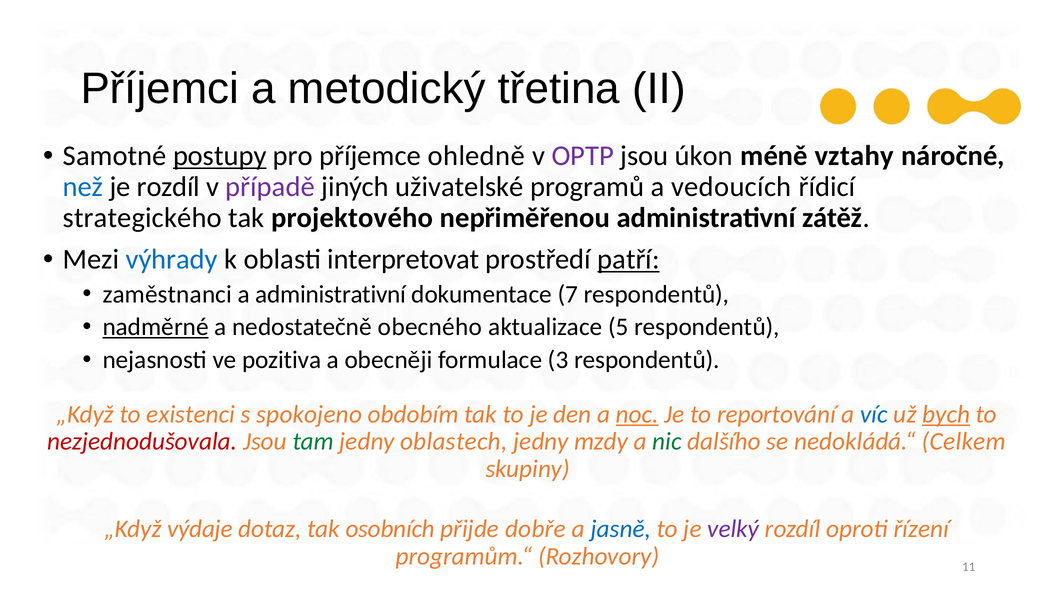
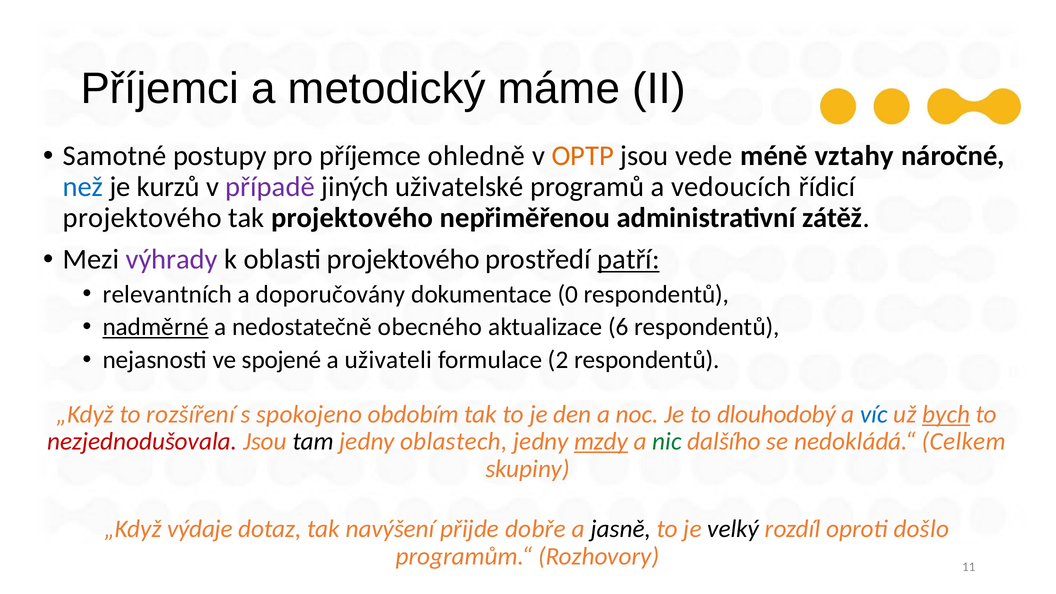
třetina: třetina -> máme (559, 89)
postupy underline: present -> none (220, 156)
OPTP colour: purple -> orange (583, 156)
úkon: úkon -> vede (704, 156)
je rozdíl: rozdíl -> kurzů (168, 187)
strategického: strategického -> projektového (142, 218)
výhrady colour: blue -> purple (172, 260)
oblasti interpretovat: interpretovat -> projektového (403, 260)
zaměstnanci: zaměstnanci -> relevantních (167, 294)
a administrativní: administrativní -> doporučovány (331, 294)
7: 7 -> 0 (568, 294)
5: 5 -> 6 (618, 327)
pozitiva: pozitiva -> spojené (282, 360)
obecněji: obecněji -> uživateli (388, 360)
3: 3 -> 2 (558, 360)
existenci: existenci -> rozšíření (191, 414)
noc underline: present -> none (637, 414)
reportování: reportování -> dlouhodobý (777, 414)
tam colour: green -> black (313, 442)
mzdy underline: none -> present (601, 442)
osobních: osobních -> navýšení (390, 529)
jasně colour: blue -> black (621, 529)
velký colour: purple -> black (733, 529)
řízení: řízení -> došlo (921, 529)
